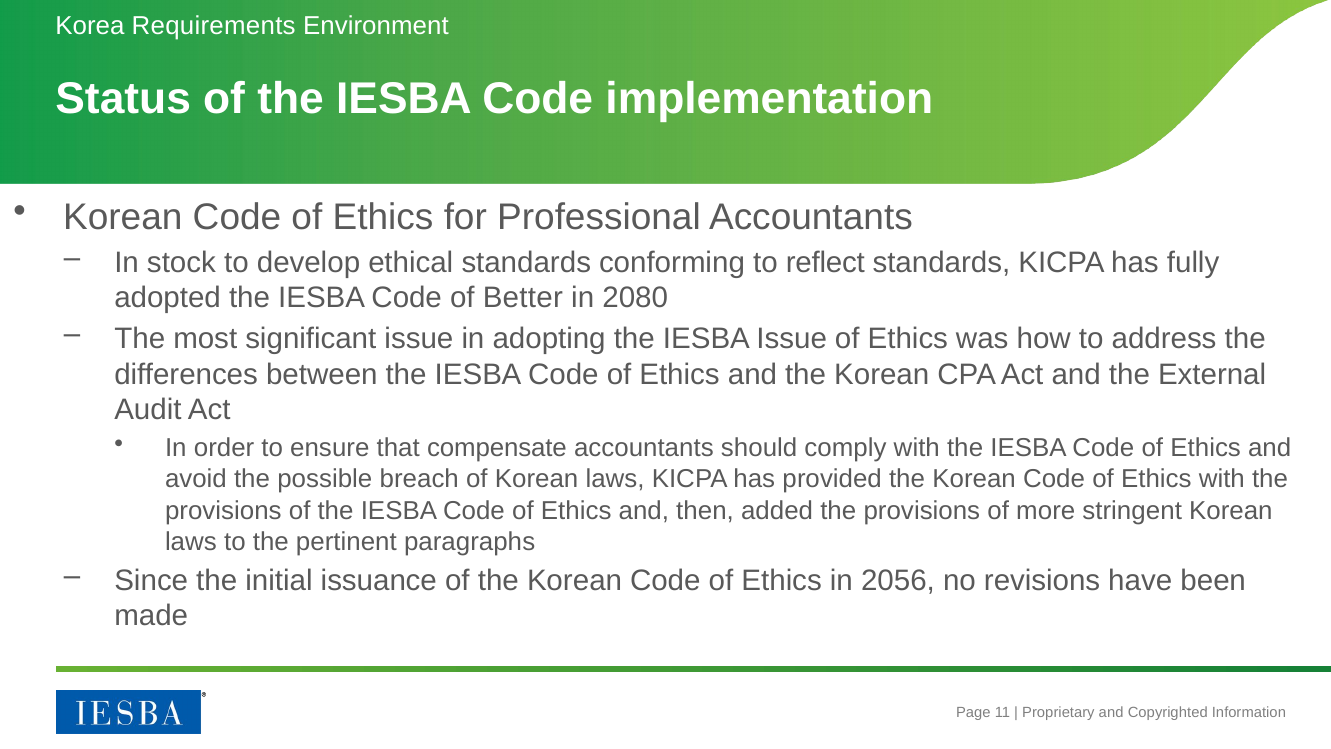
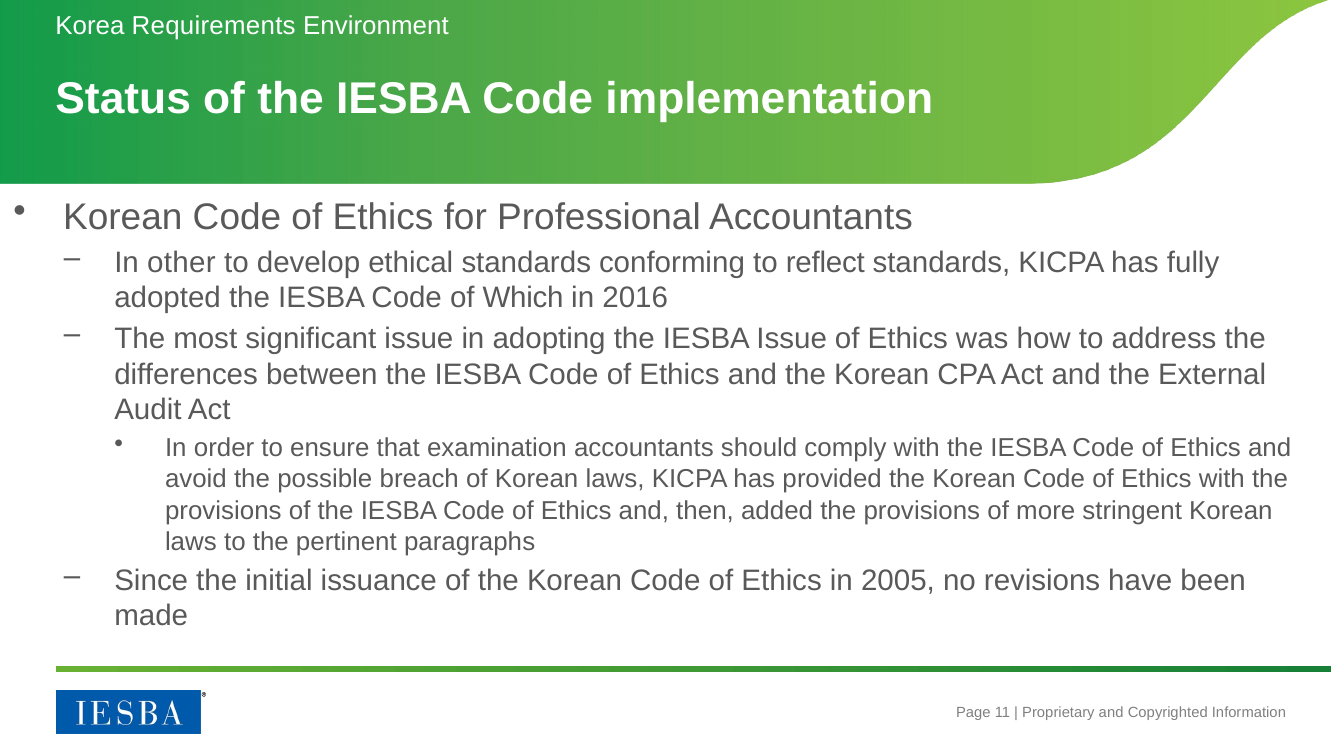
stock: stock -> other (181, 262)
Better: Better -> Which (523, 298)
2080: 2080 -> 2016 (635, 298)
compensate: compensate -> examination (497, 448)
2056: 2056 -> 2005 (898, 580)
